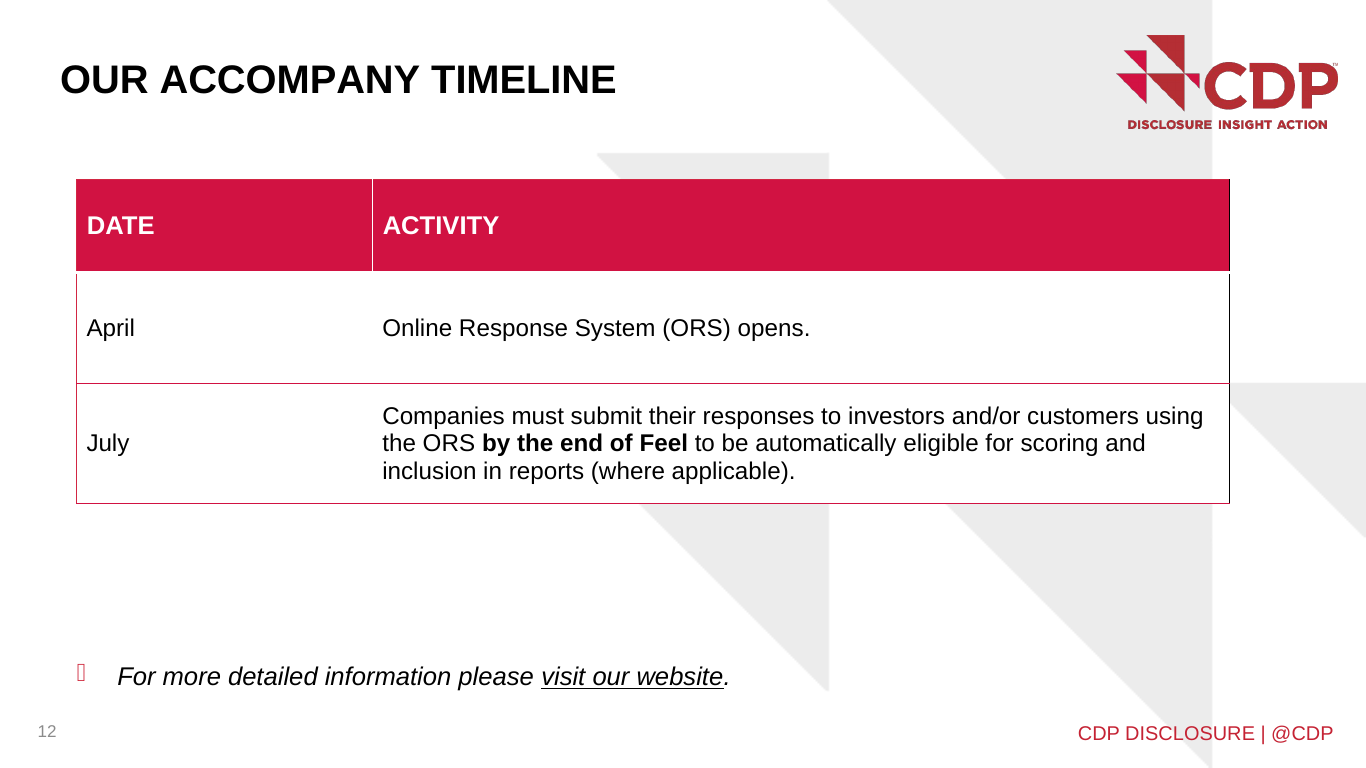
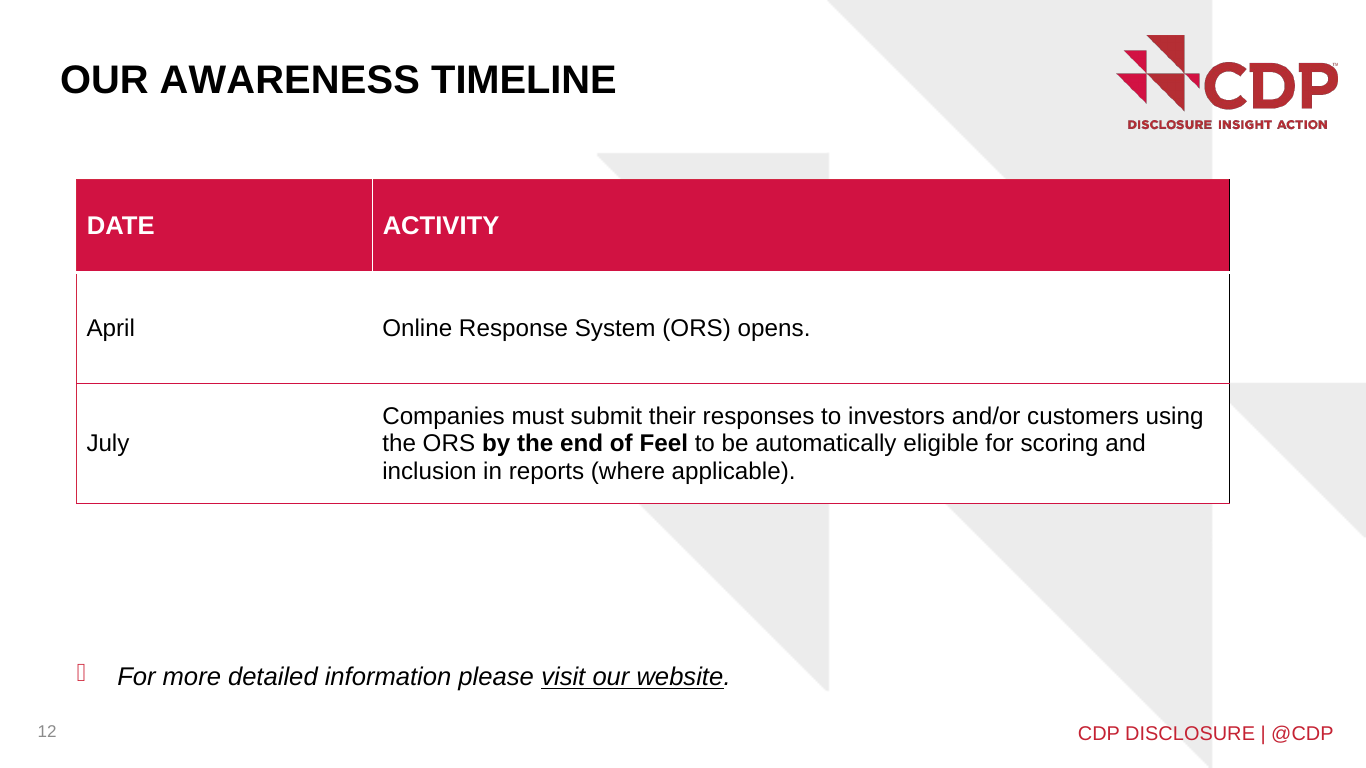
ACCOMPANY: ACCOMPANY -> AWARENESS (290, 81)
